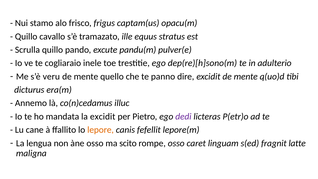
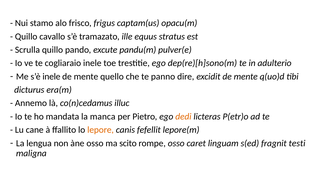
s’è veru: veru -> inele (51, 76)
la excidit: excidit -> manca (103, 116)
dedi colour: purple -> orange (183, 116)
latte: latte -> testi (297, 143)
